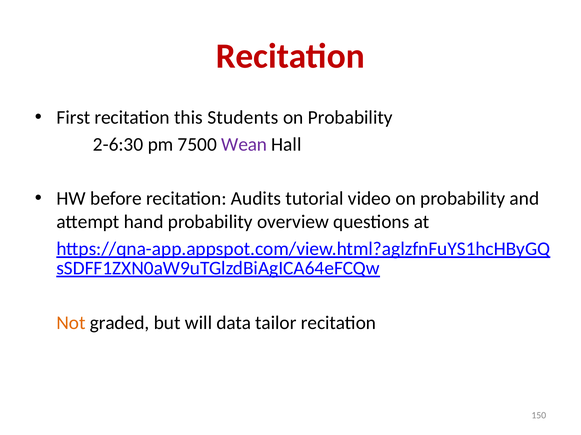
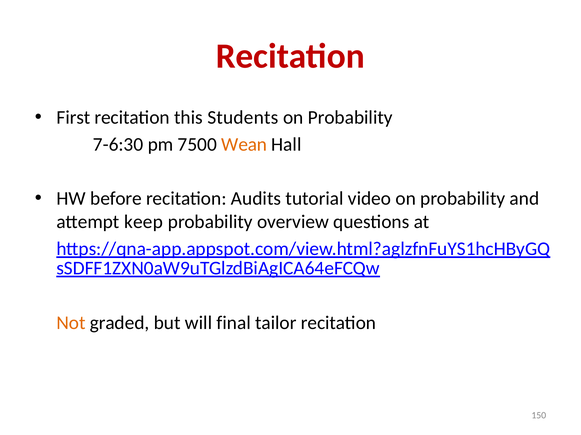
2-6:30: 2-6:30 -> 7-6:30 (118, 145)
Wean colour: purple -> orange (244, 145)
hand: hand -> keep (144, 222)
data: data -> final (234, 323)
